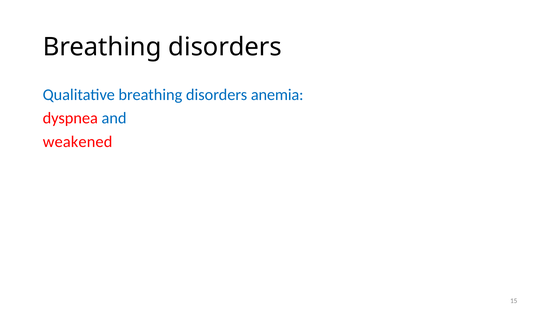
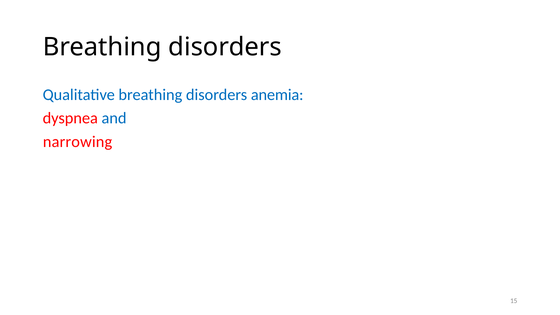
weakened: weakened -> narrowing (78, 142)
